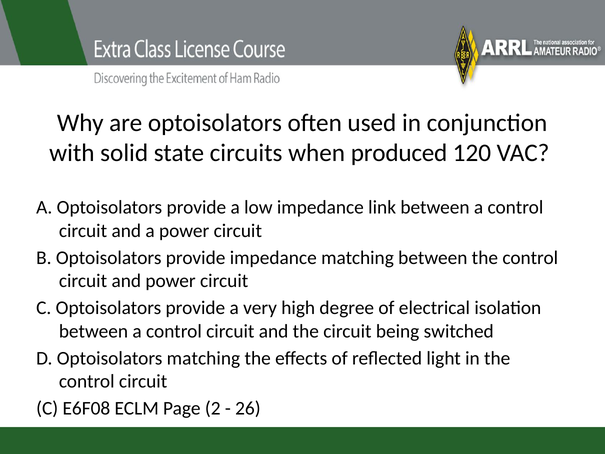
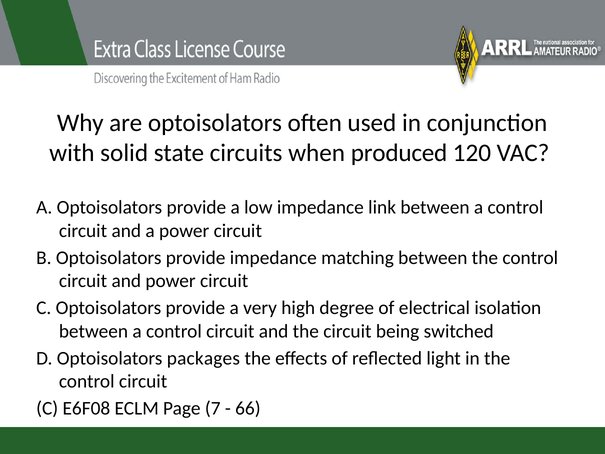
Optoisolators matching: matching -> packages (203, 358)
2: 2 -> 7 (213, 408)
26: 26 -> 66 (248, 408)
